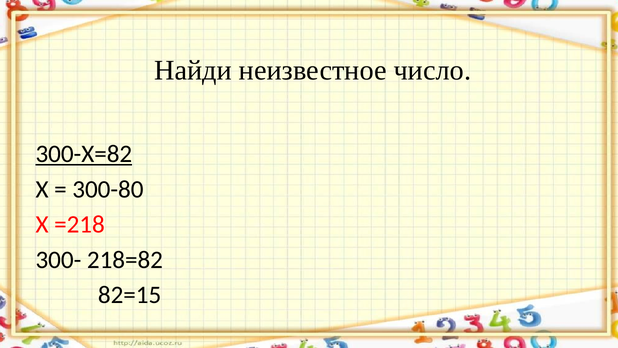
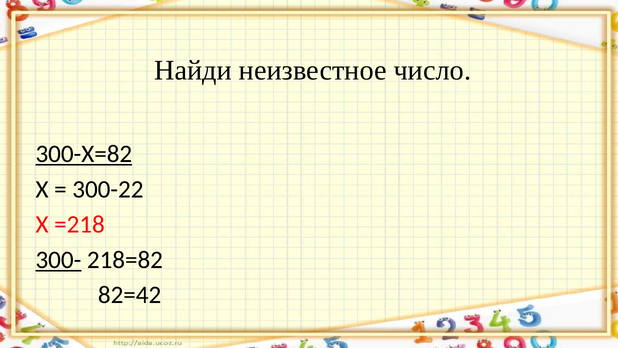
300-80: 300-80 -> 300-22 (108, 189)
300- underline: none -> present (58, 260)
82=15: 82=15 -> 82=42 (130, 295)
